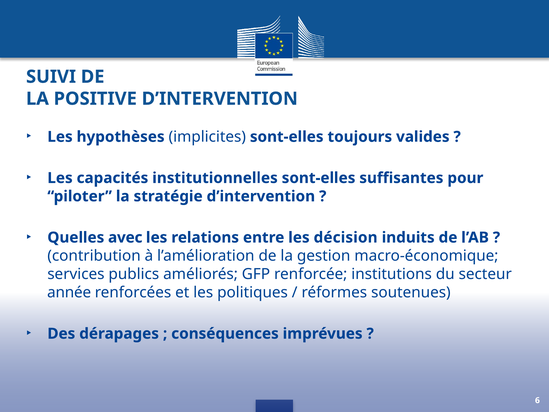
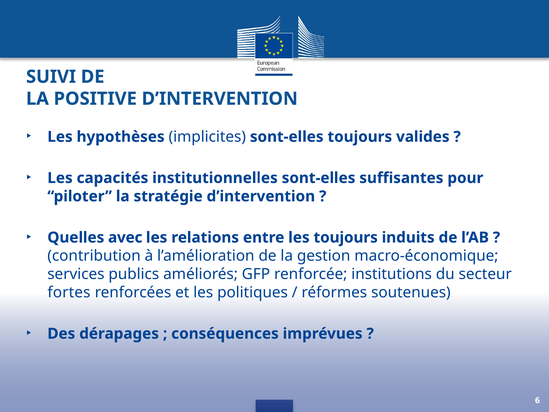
les décision: décision -> toujours (346, 237)
année: année -> fortes (69, 292)
